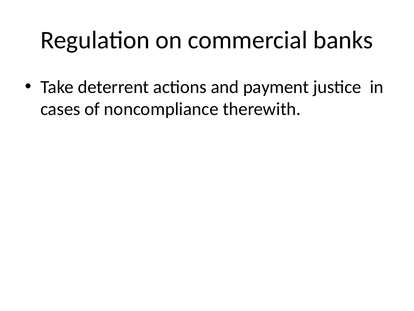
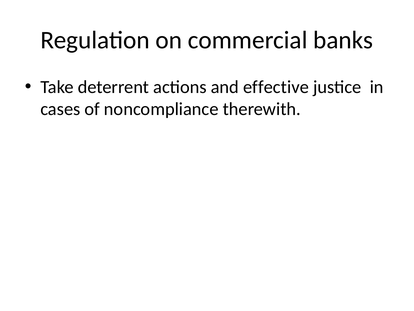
payment: payment -> effective (276, 87)
